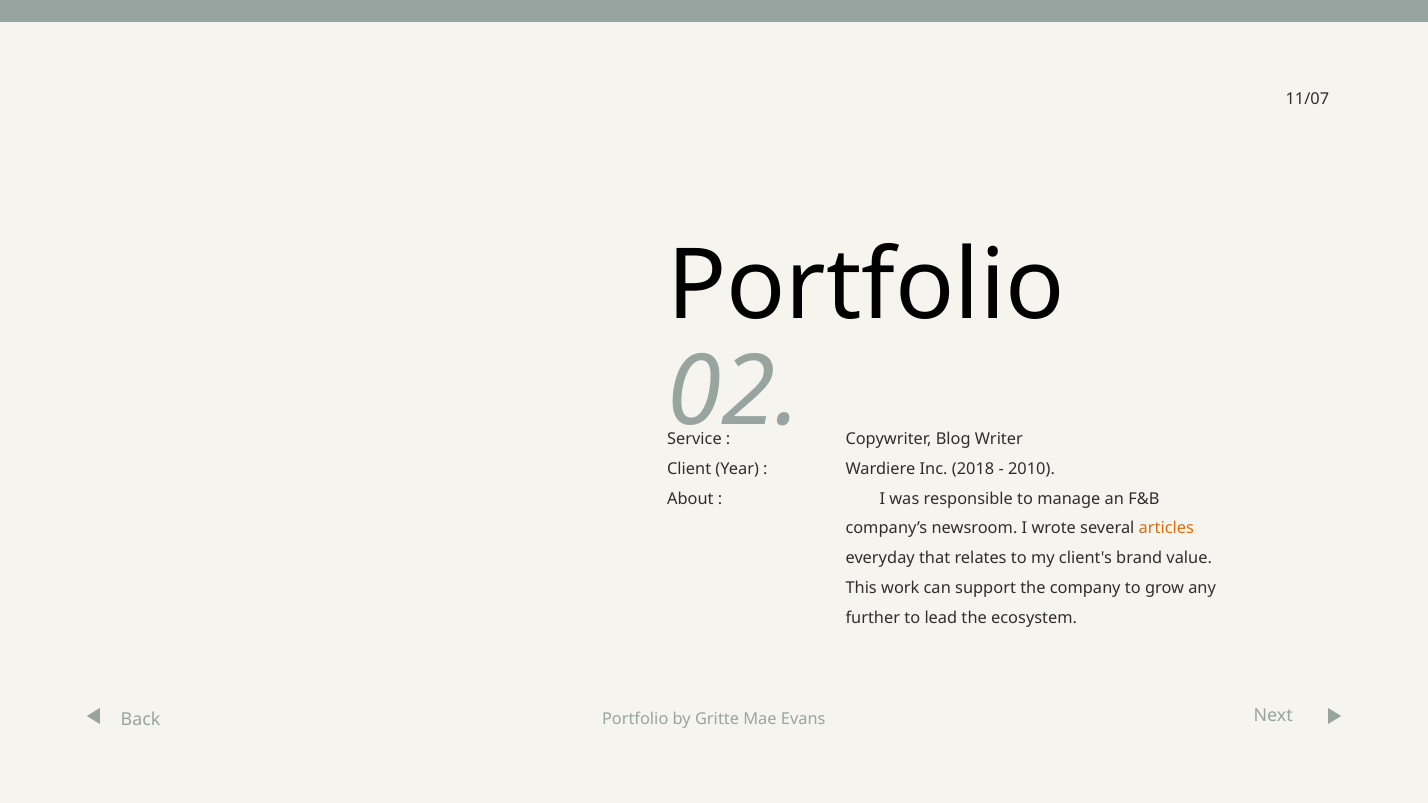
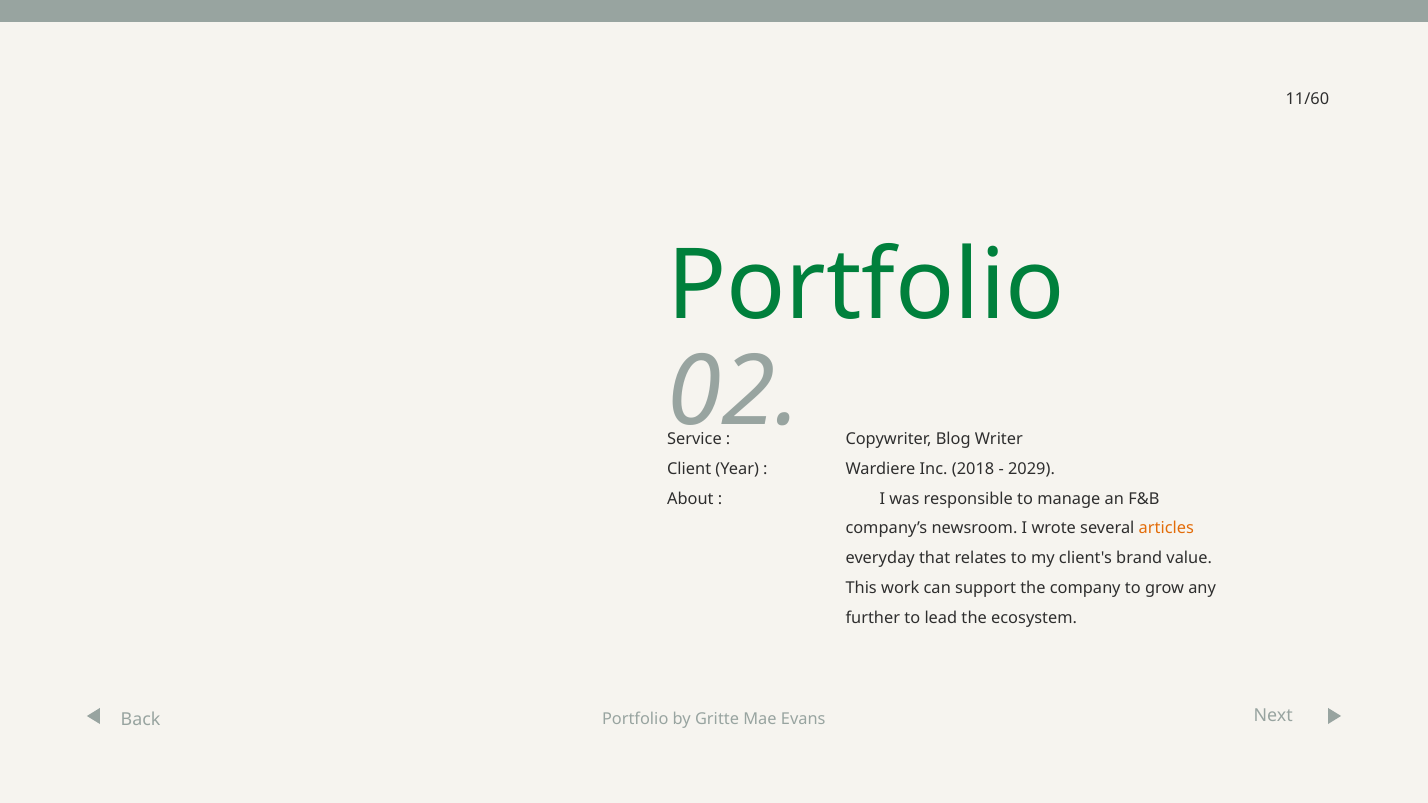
11/07: 11/07 -> 11/60 (1307, 99)
Portfolio colour: black -> green (866, 286)
2010: 2010 -> 2029 (1031, 469)
